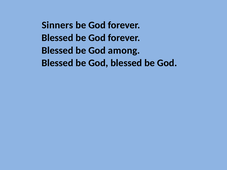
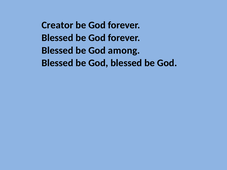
Sinners: Sinners -> Creator (57, 25)
